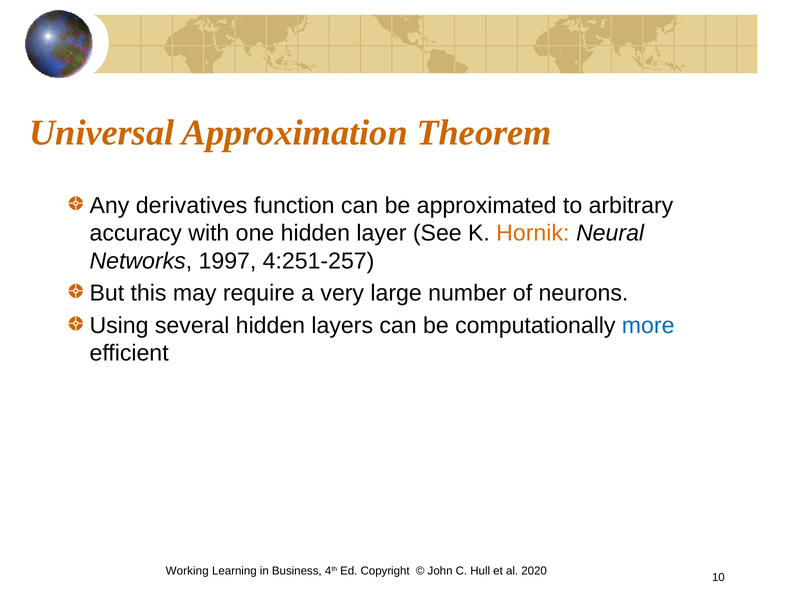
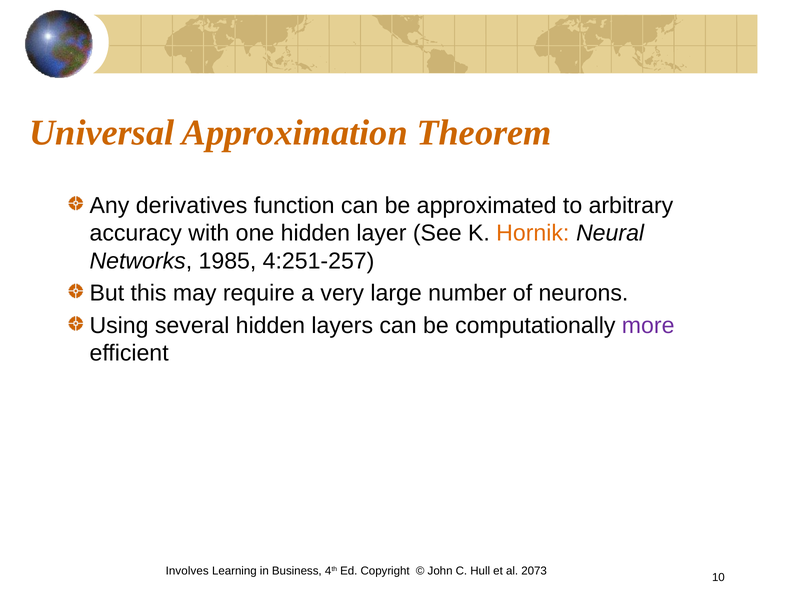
1997: 1997 -> 1985 (227, 261)
more colour: blue -> purple (648, 326)
Working: Working -> Involves (187, 571)
2020: 2020 -> 2073 (534, 571)
